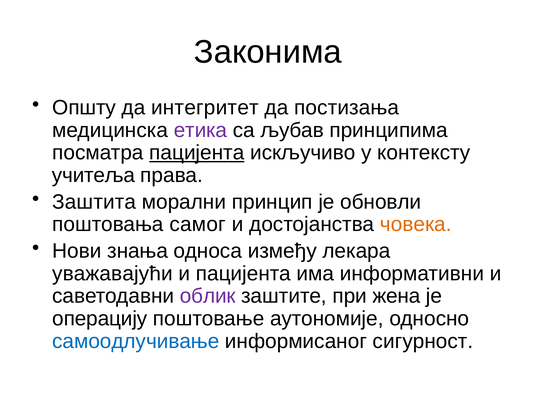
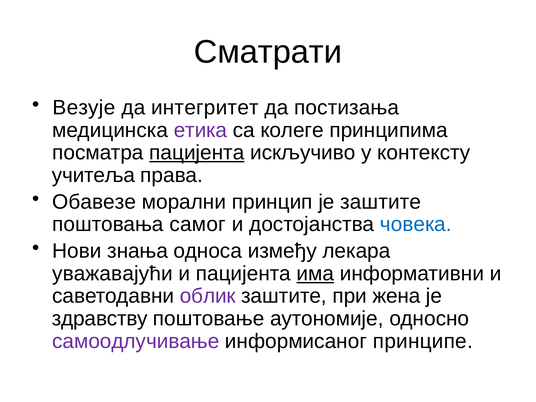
Законима: Законима -> Сматрати (268, 52)
Општу: Општу -> Везује (84, 108)
љубав: љубав -> колеге (292, 130)
Заштита: Заштита -> Обавезе (94, 202)
је обновли: обновли -> заштите (381, 202)
човека colour: orange -> blue (416, 224)
има underline: none -> present (315, 274)
операцију: операцију -> здравству (100, 319)
самоодлучивање colour: blue -> purple (136, 341)
сигурност: сигурност -> принципе (423, 341)
